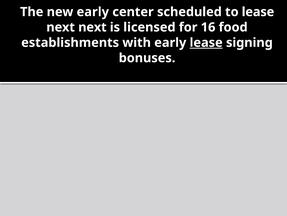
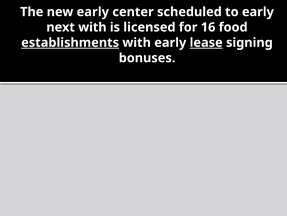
to lease: lease -> early (258, 12)
next next: next -> with (92, 27)
establishments underline: none -> present (70, 42)
